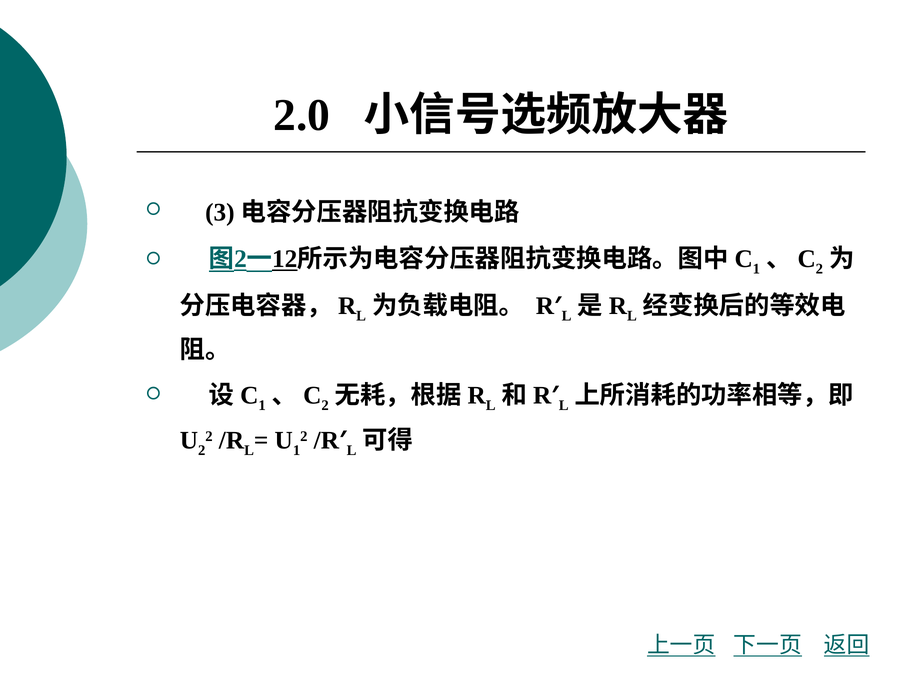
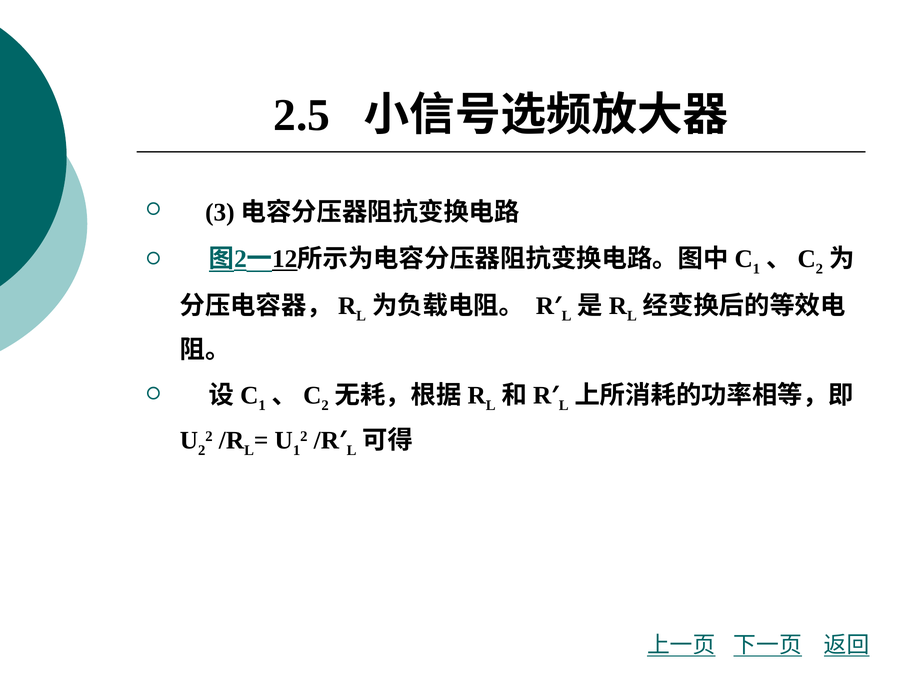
2.0: 2.0 -> 2.5 (302, 115)
